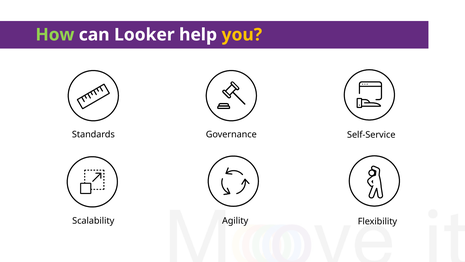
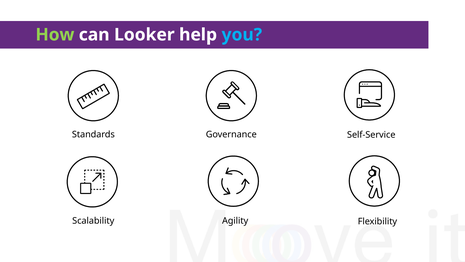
you colour: yellow -> light blue (242, 35)
